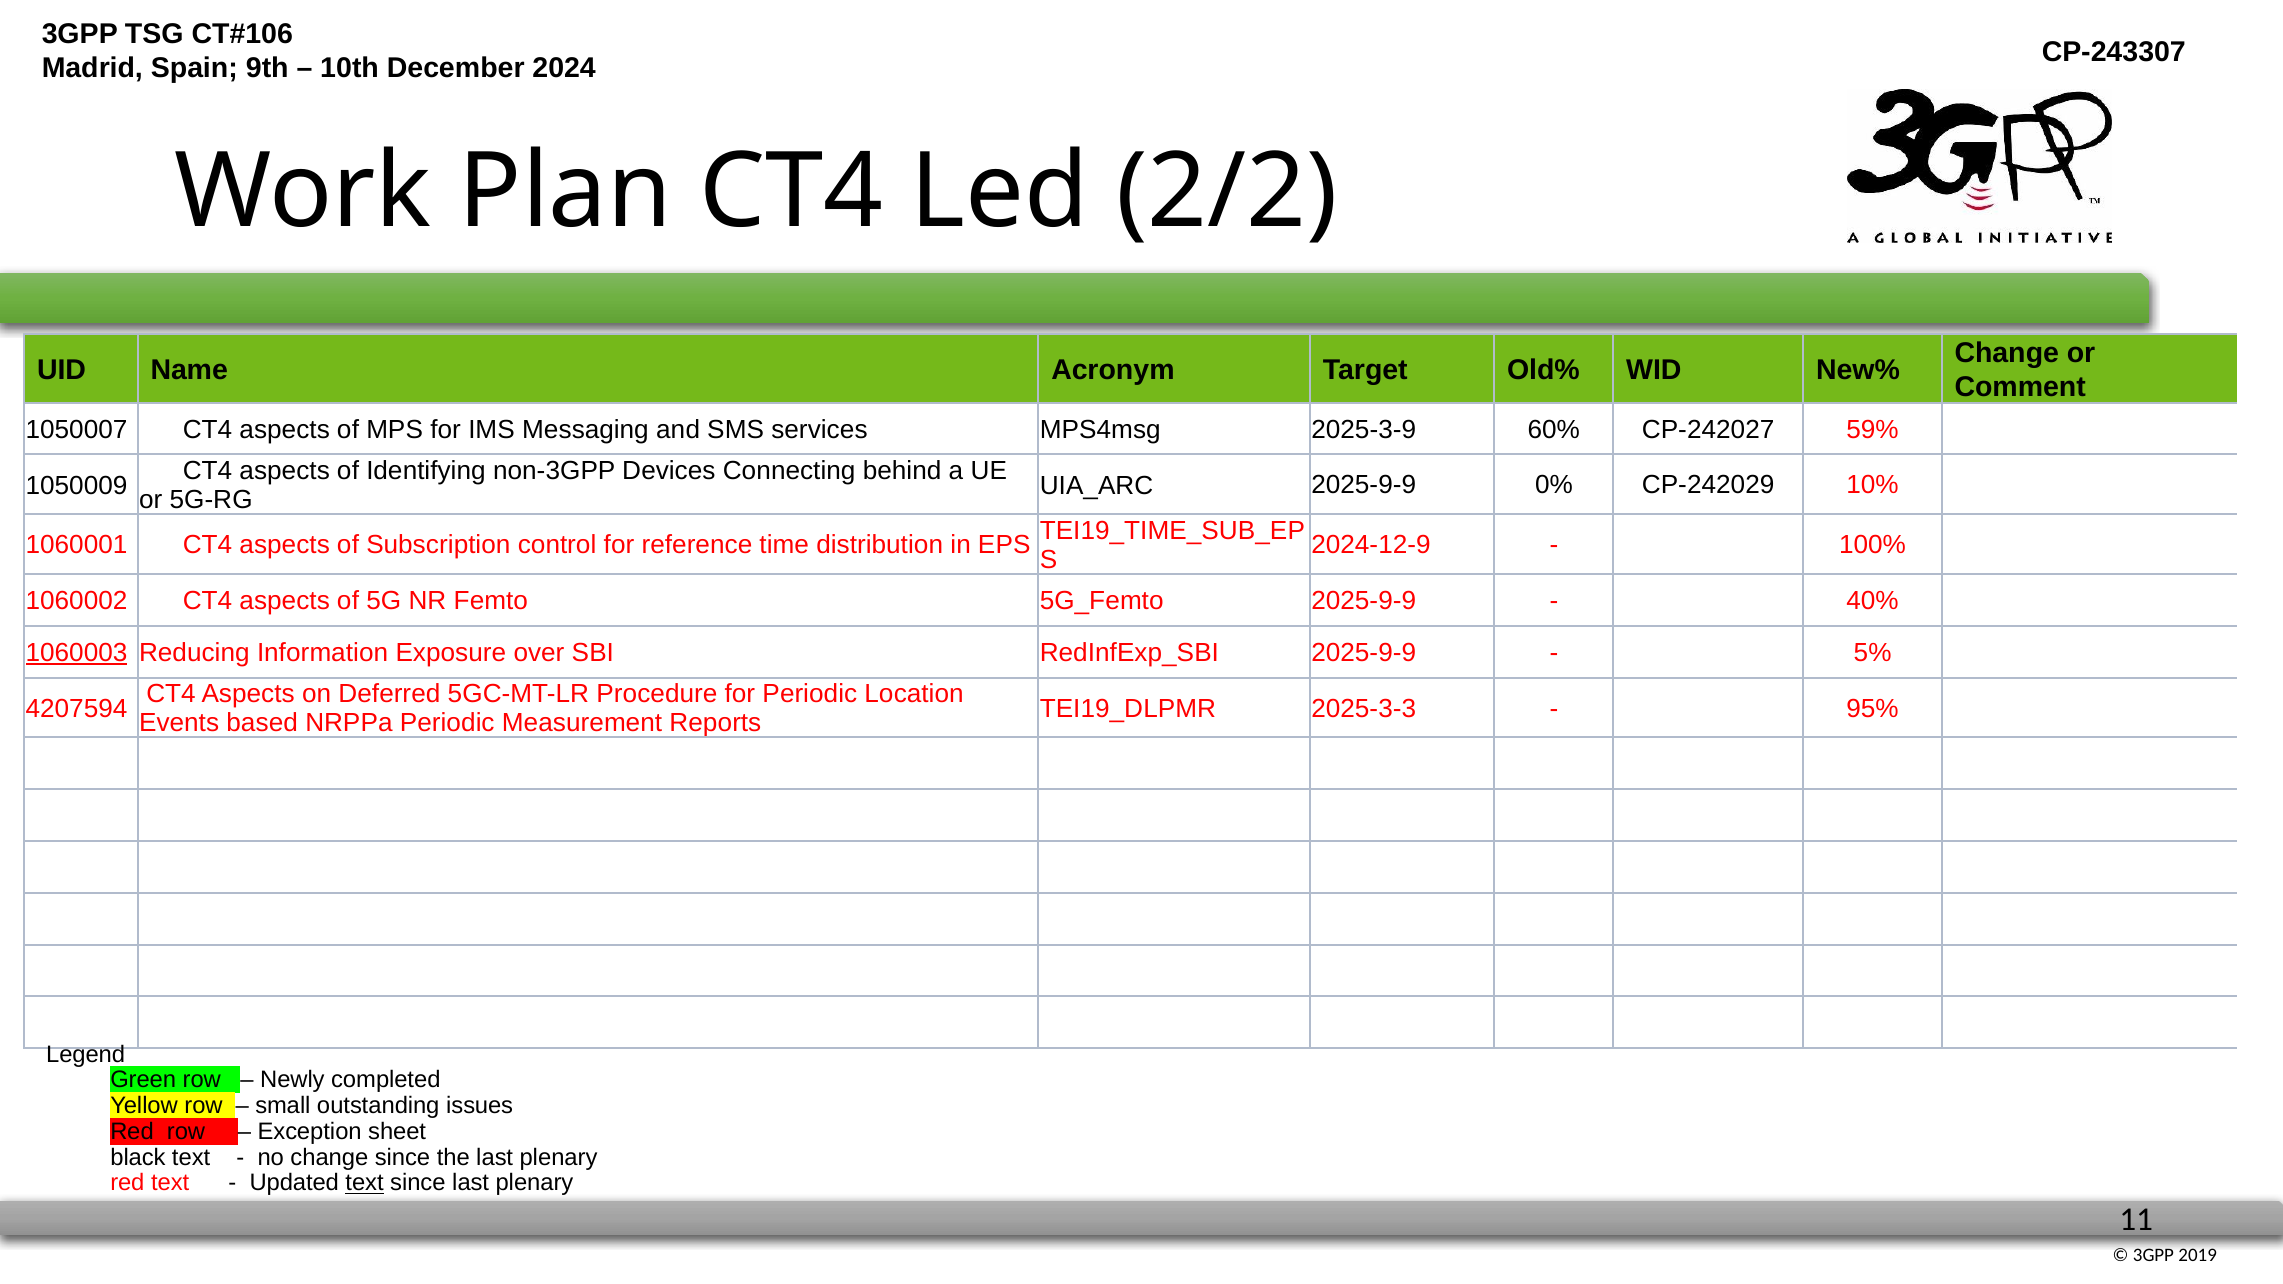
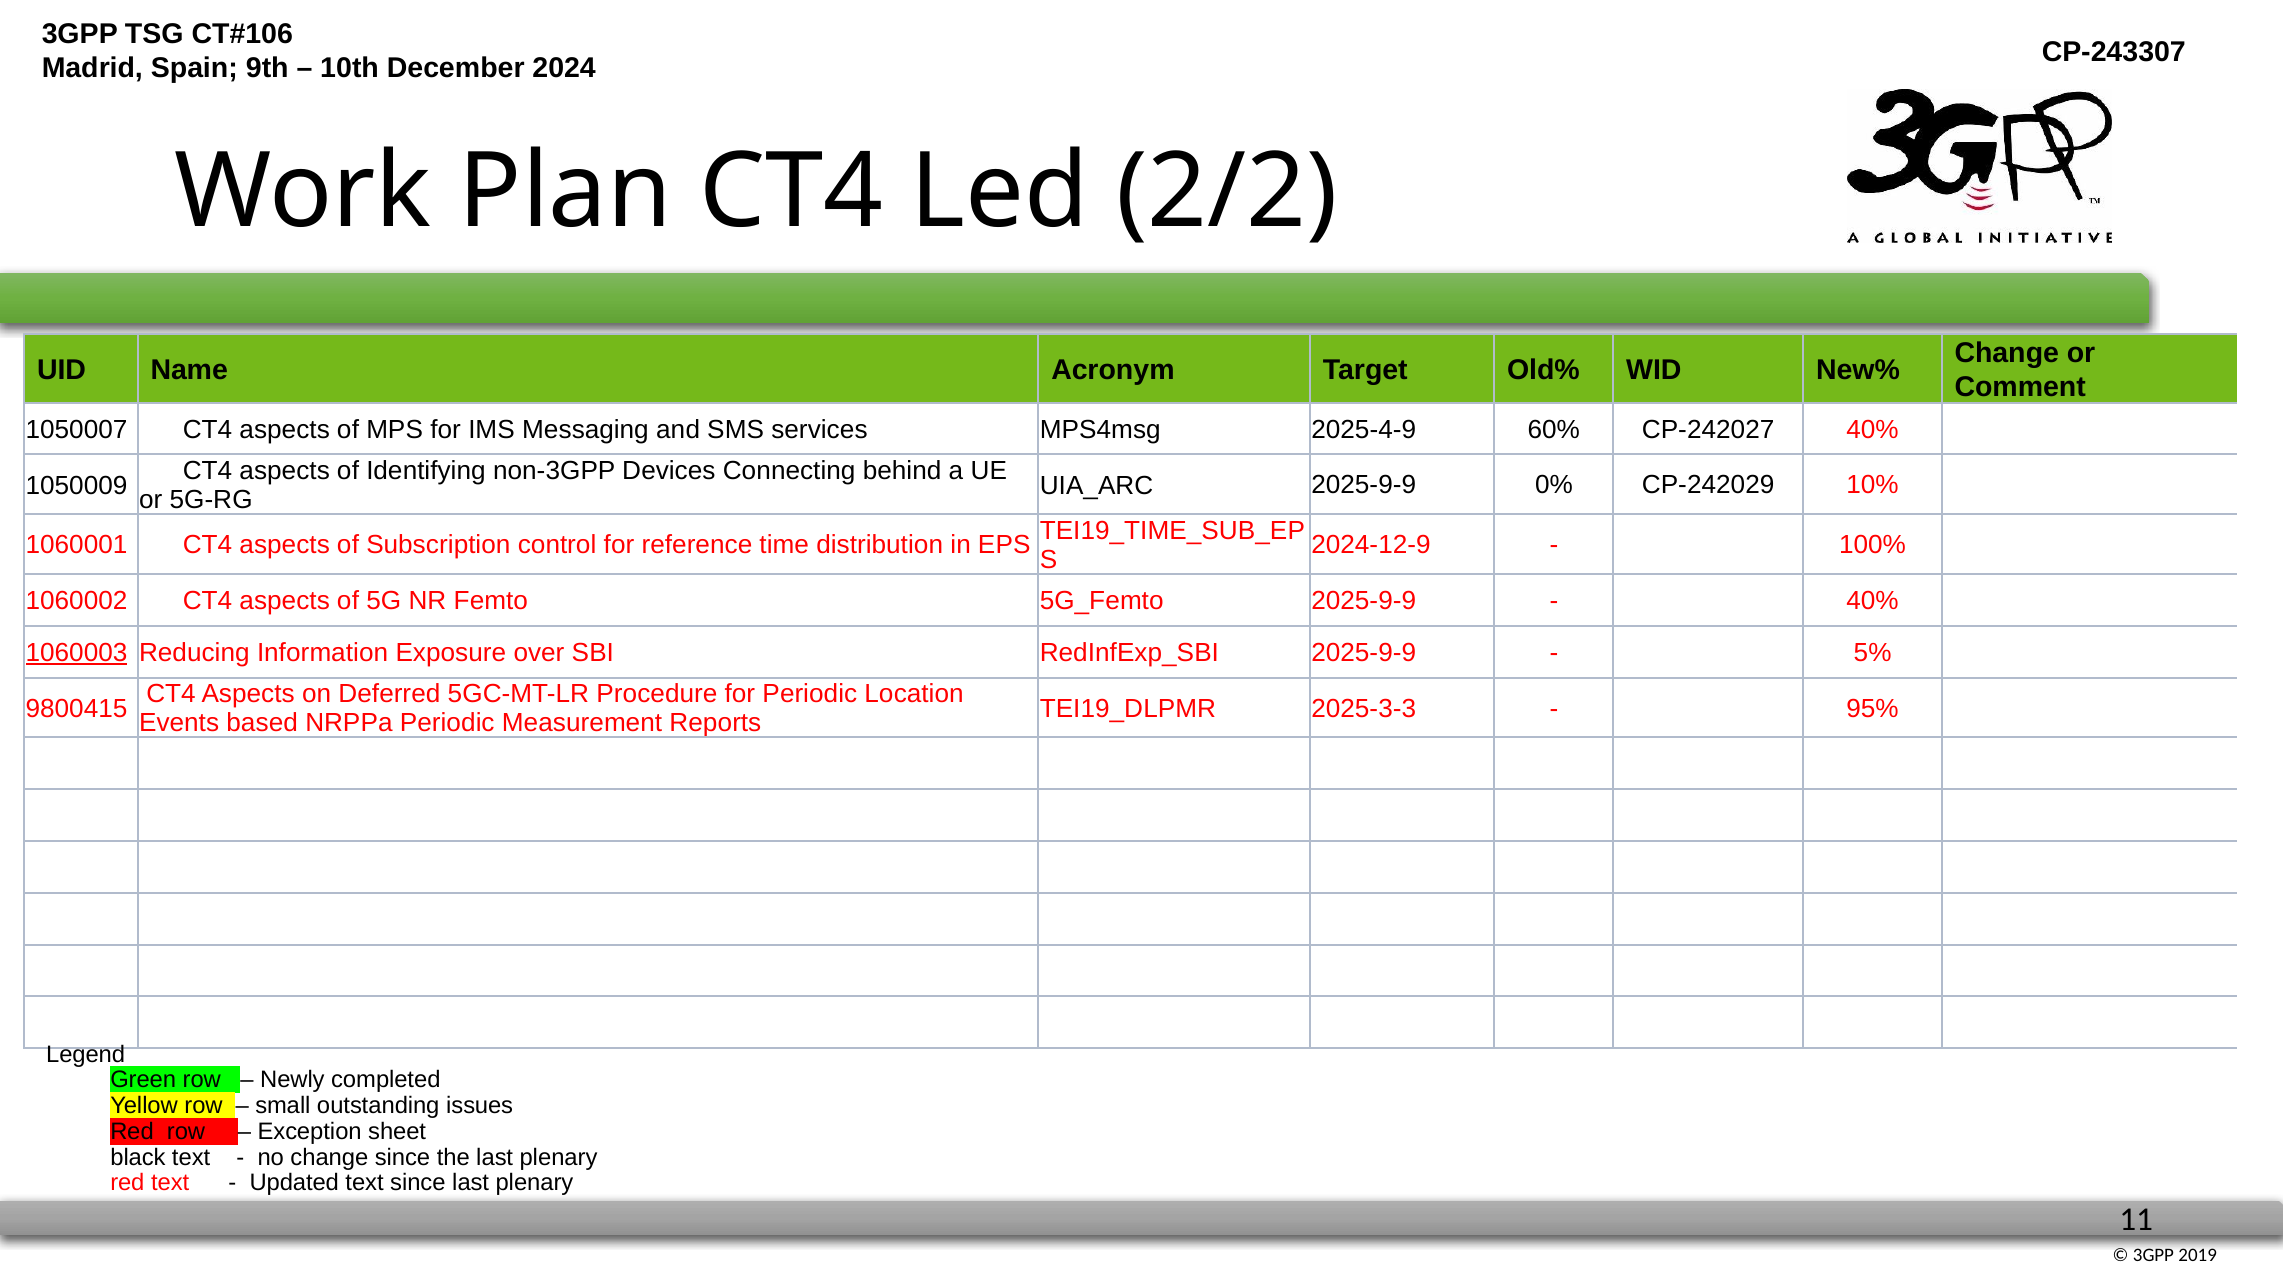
2025-3-9: 2025-3-9 -> 2025-4-9 (1364, 430)
CP-242027 59%: 59% -> 40% (1872, 430)
4207594: 4207594 -> 9800415 (76, 709)
text underline: present -> none (365, 1183)
